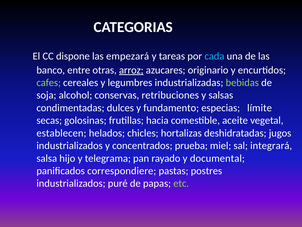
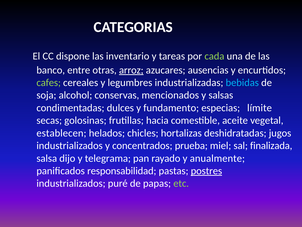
empezará: empezará -> inventario (128, 56)
cada colour: light blue -> light green (214, 56)
originario: originario -> ausencias (208, 70)
bebidas colour: light green -> light blue (242, 82)
retribuciones: retribuciones -> mencionados (170, 95)
integrará: integrará -> finalizada (271, 145)
hijo: hijo -> dijo (67, 158)
documental: documental -> anualmente (217, 158)
correspondiere: correspondiere -> responsabilidad (122, 171)
postres underline: none -> present (206, 171)
